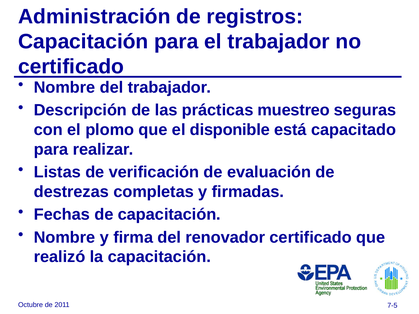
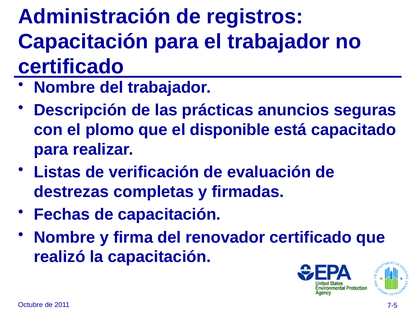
muestreo: muestreo -> anuncios (294, 110)
